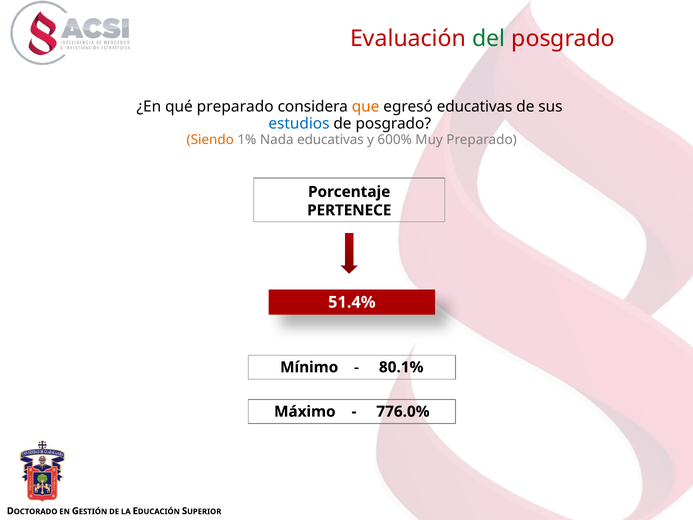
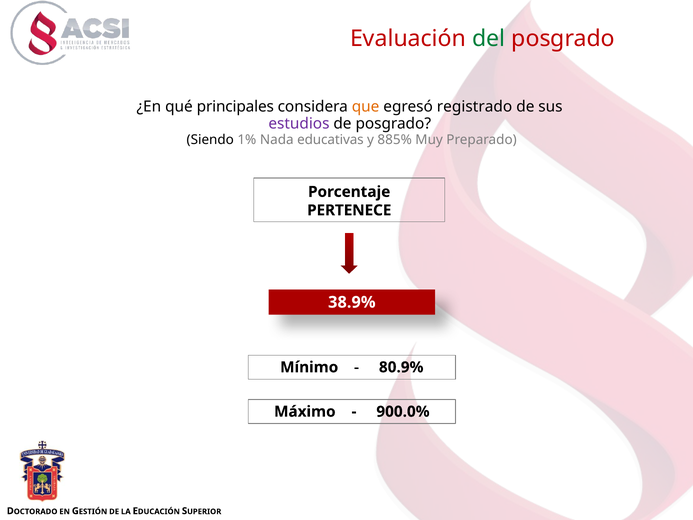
qué preparado: preparado -> principales (235, 107)
egresó educativas: educativas -> registrado (475, 107)
estudios colour: blue -> purple (299, 124)
Siendo colour: orange -> black (210, 140)
600%: 600% -> 885% (395, 140)
51.4%: 51.4% -> 38.9% (352, 302)
80.1%: 80.1% -> 80.9% (401, 367)
776.0%: 776.0% -> 900.0% (403, 411)
